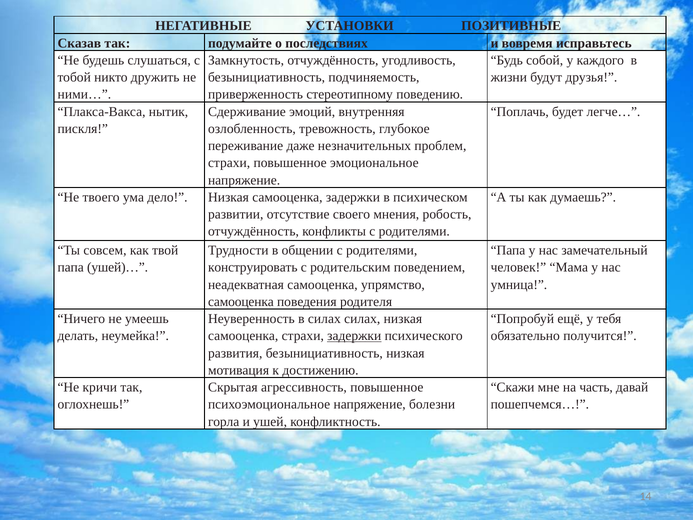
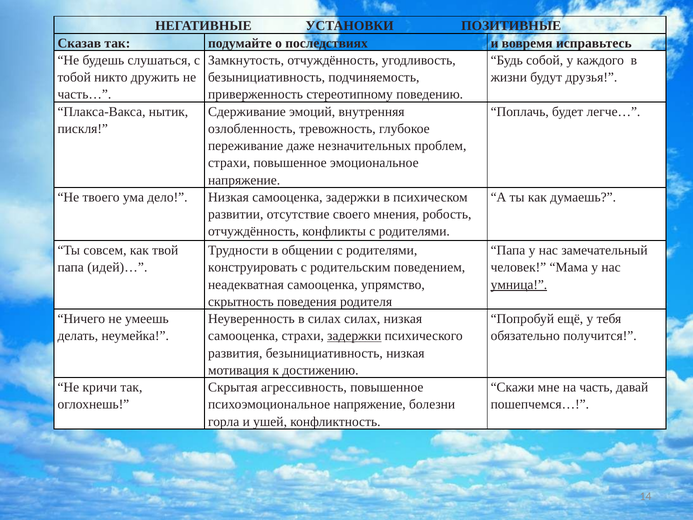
ними…: ними… -> часть… (84, 94)
ушей)…: ушей)… -> идей)… (117, 267)
умница underline: none -> present (519, 284)
самооценка: самооценка -> скрытность (241, 302)
